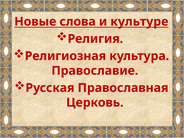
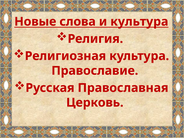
и культуре: культуре -> культура (139, 22)
